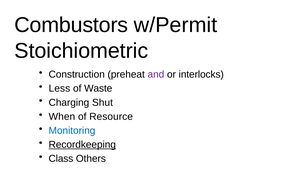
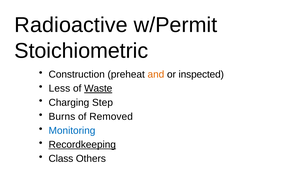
Combustors: Combustors -> Radioactive (71, 25)
and colour: purple -> orange (156, 75)
interlocks: interlocks -> inspected (201, 75)
Waste underline: none -> present (98, 89)
Shut: Shut -> Step (103, 103)
When: When -> Burns (62, 117)
Resource: Resource -> Removed (111, 117)
